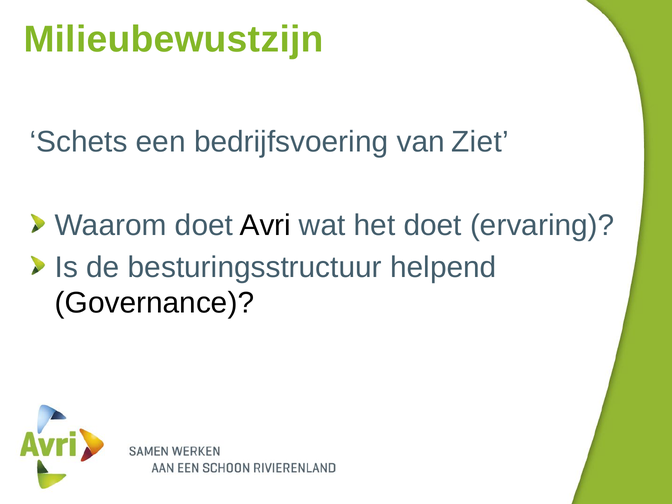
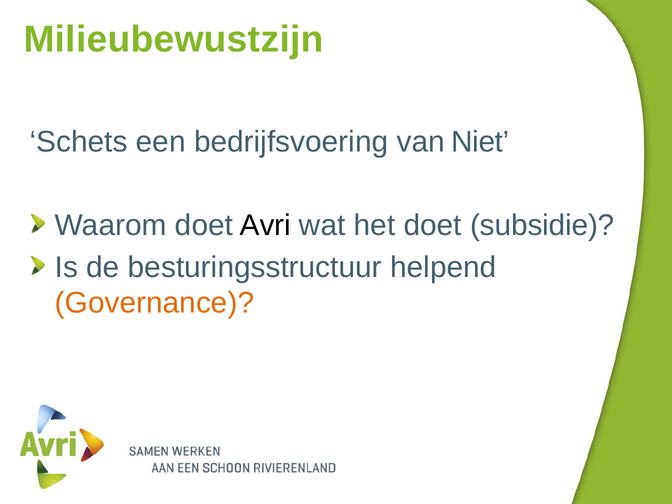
Ziet: Ziet -> Niet (480, 142)
ervaring: ervaring -> subsidie (542, 225)
Governance colour: black -> orange (154, 303)
